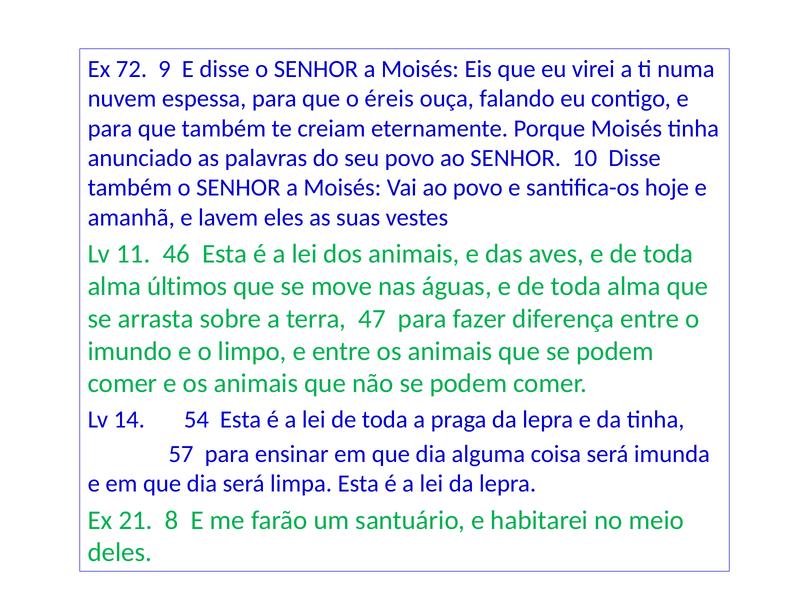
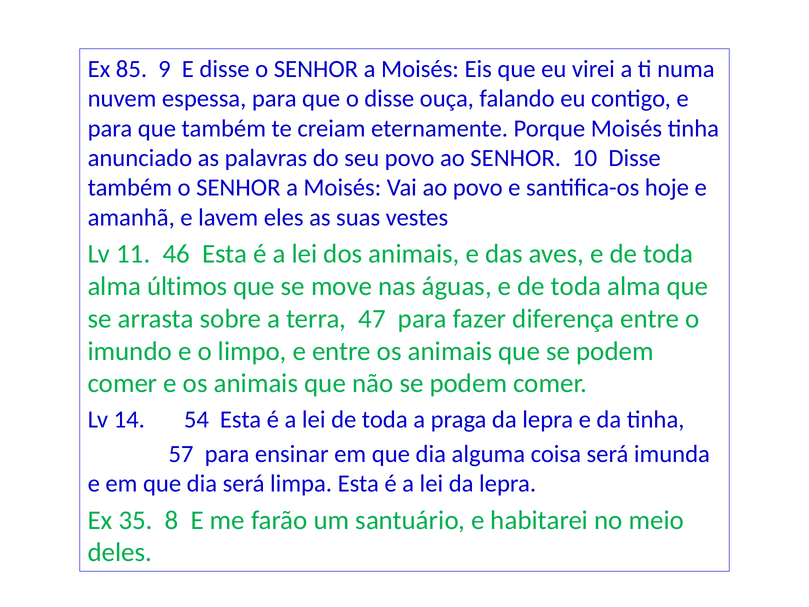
72: 72 -> 85 (131, 69)
o éreis: éreis -> disse (389, 99)
21: 21 -> 35 (136, 520)
